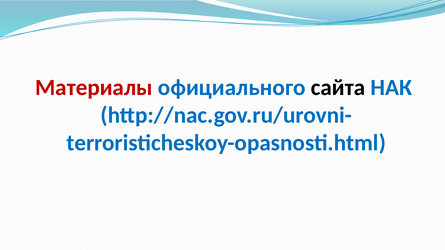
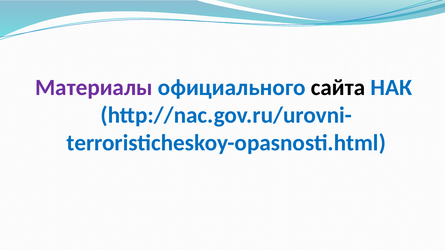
Материалы colour: red -> purple (94, 88)
